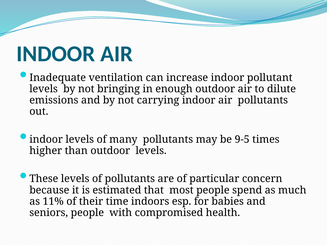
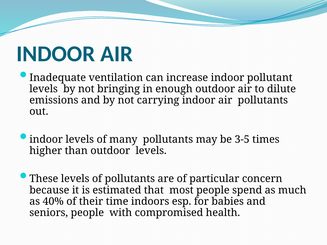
9-5: 9-5 -> 3-5 (242, 140)
11%: 11% -> 40% (53, 202)
